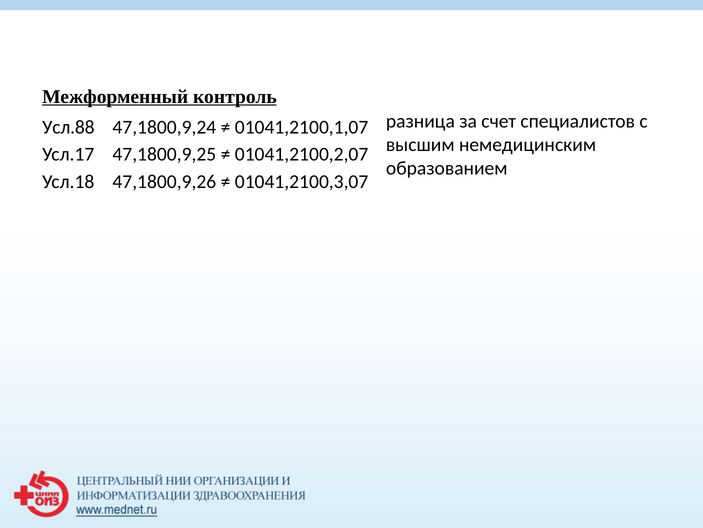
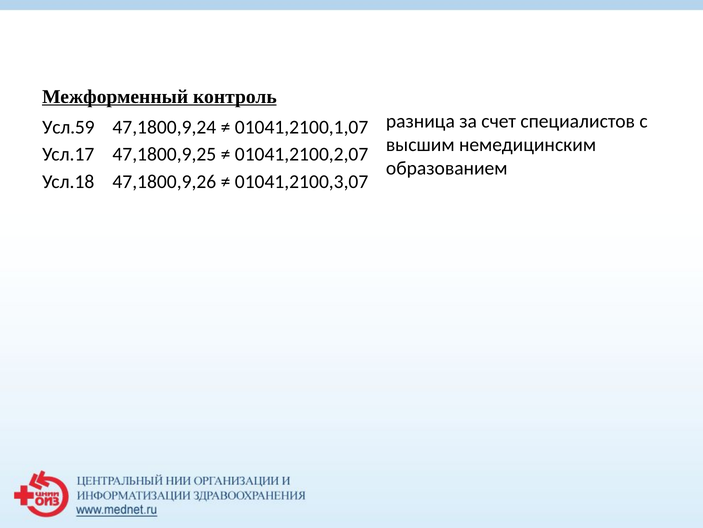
Усл.88: Усл.88 -> Усл.59 (68, 127)
